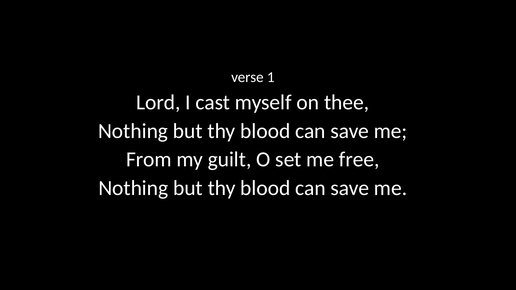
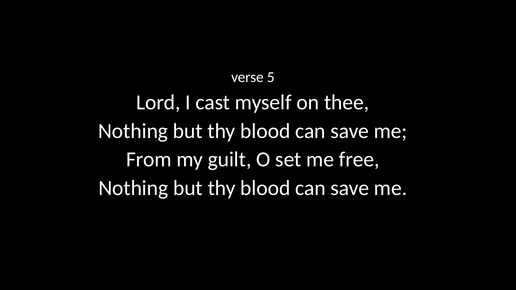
1: 1 -> 5 (271, 77)
